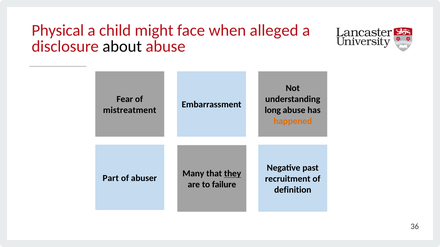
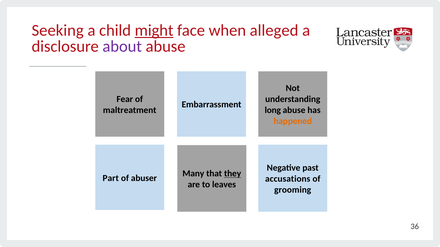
Physical: Physical -> Seeking (58, 31)
might underline: none -> present (154, 31)
about colour: black -> purple (122, 46)
mistreatment: mistreatment -> maltreatment (130, 110)
recruitment: recruitment -> accusations (288, 179)
failure: failure -> leaves (224, 185)
definition: definition -> grooming (293, 190)
